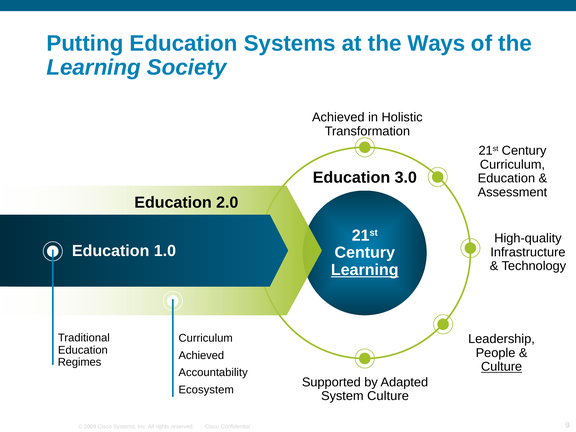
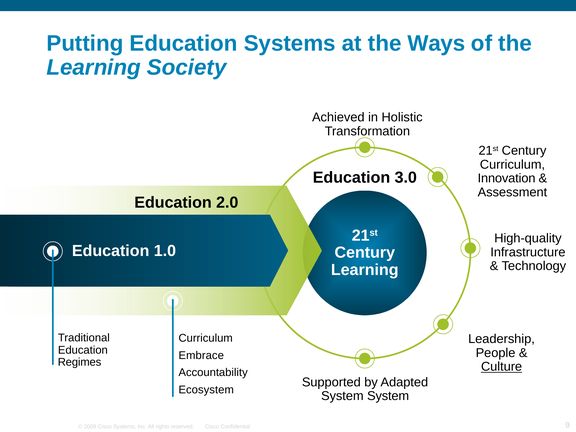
Education: Education -> Innovation (507, 178)
Learning underline: present -> none (365, 270)
Achieved: Achieved -> Embrace (201, 355)
System Culture: Culture -> System (388, 396)
